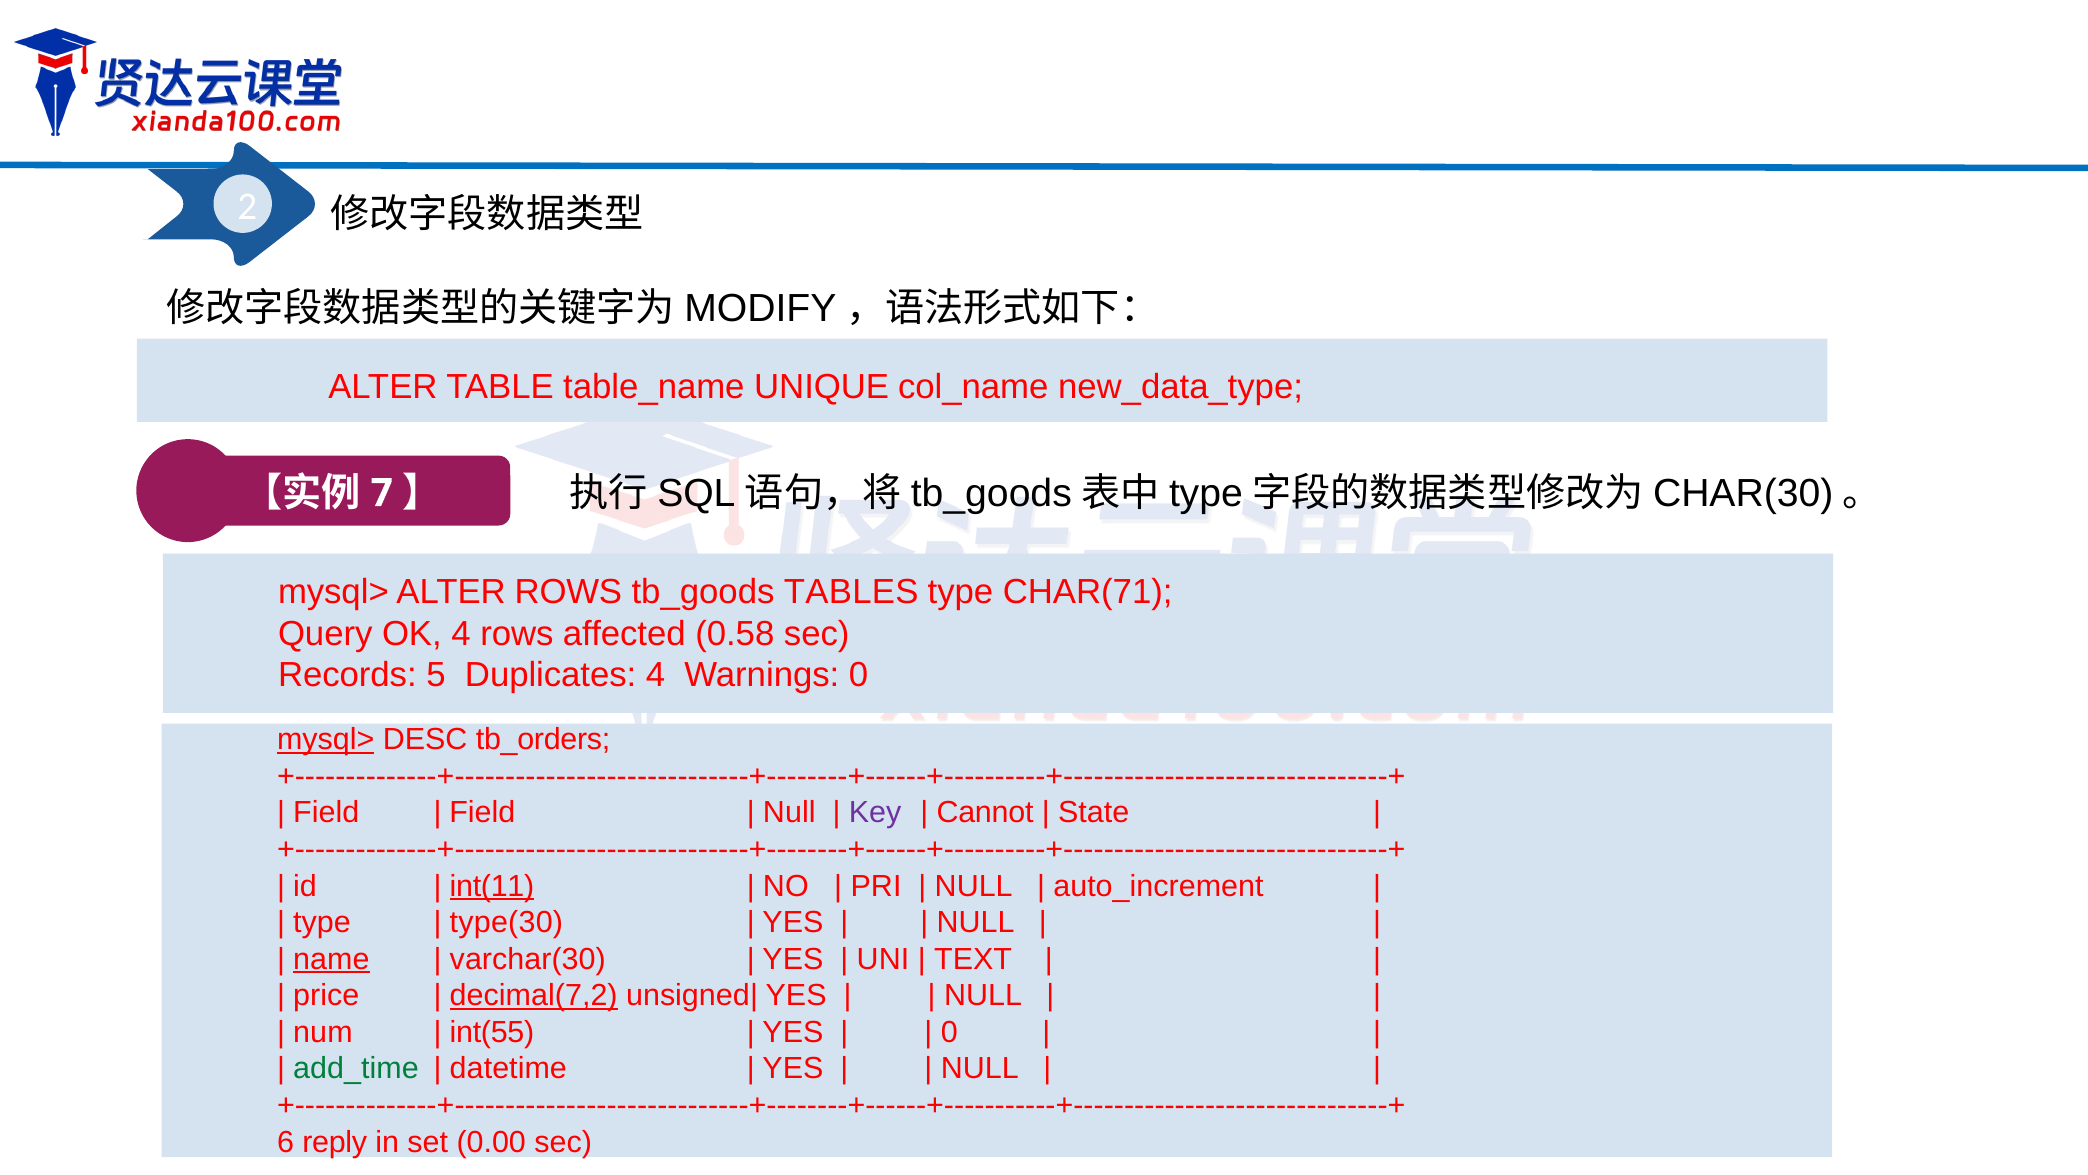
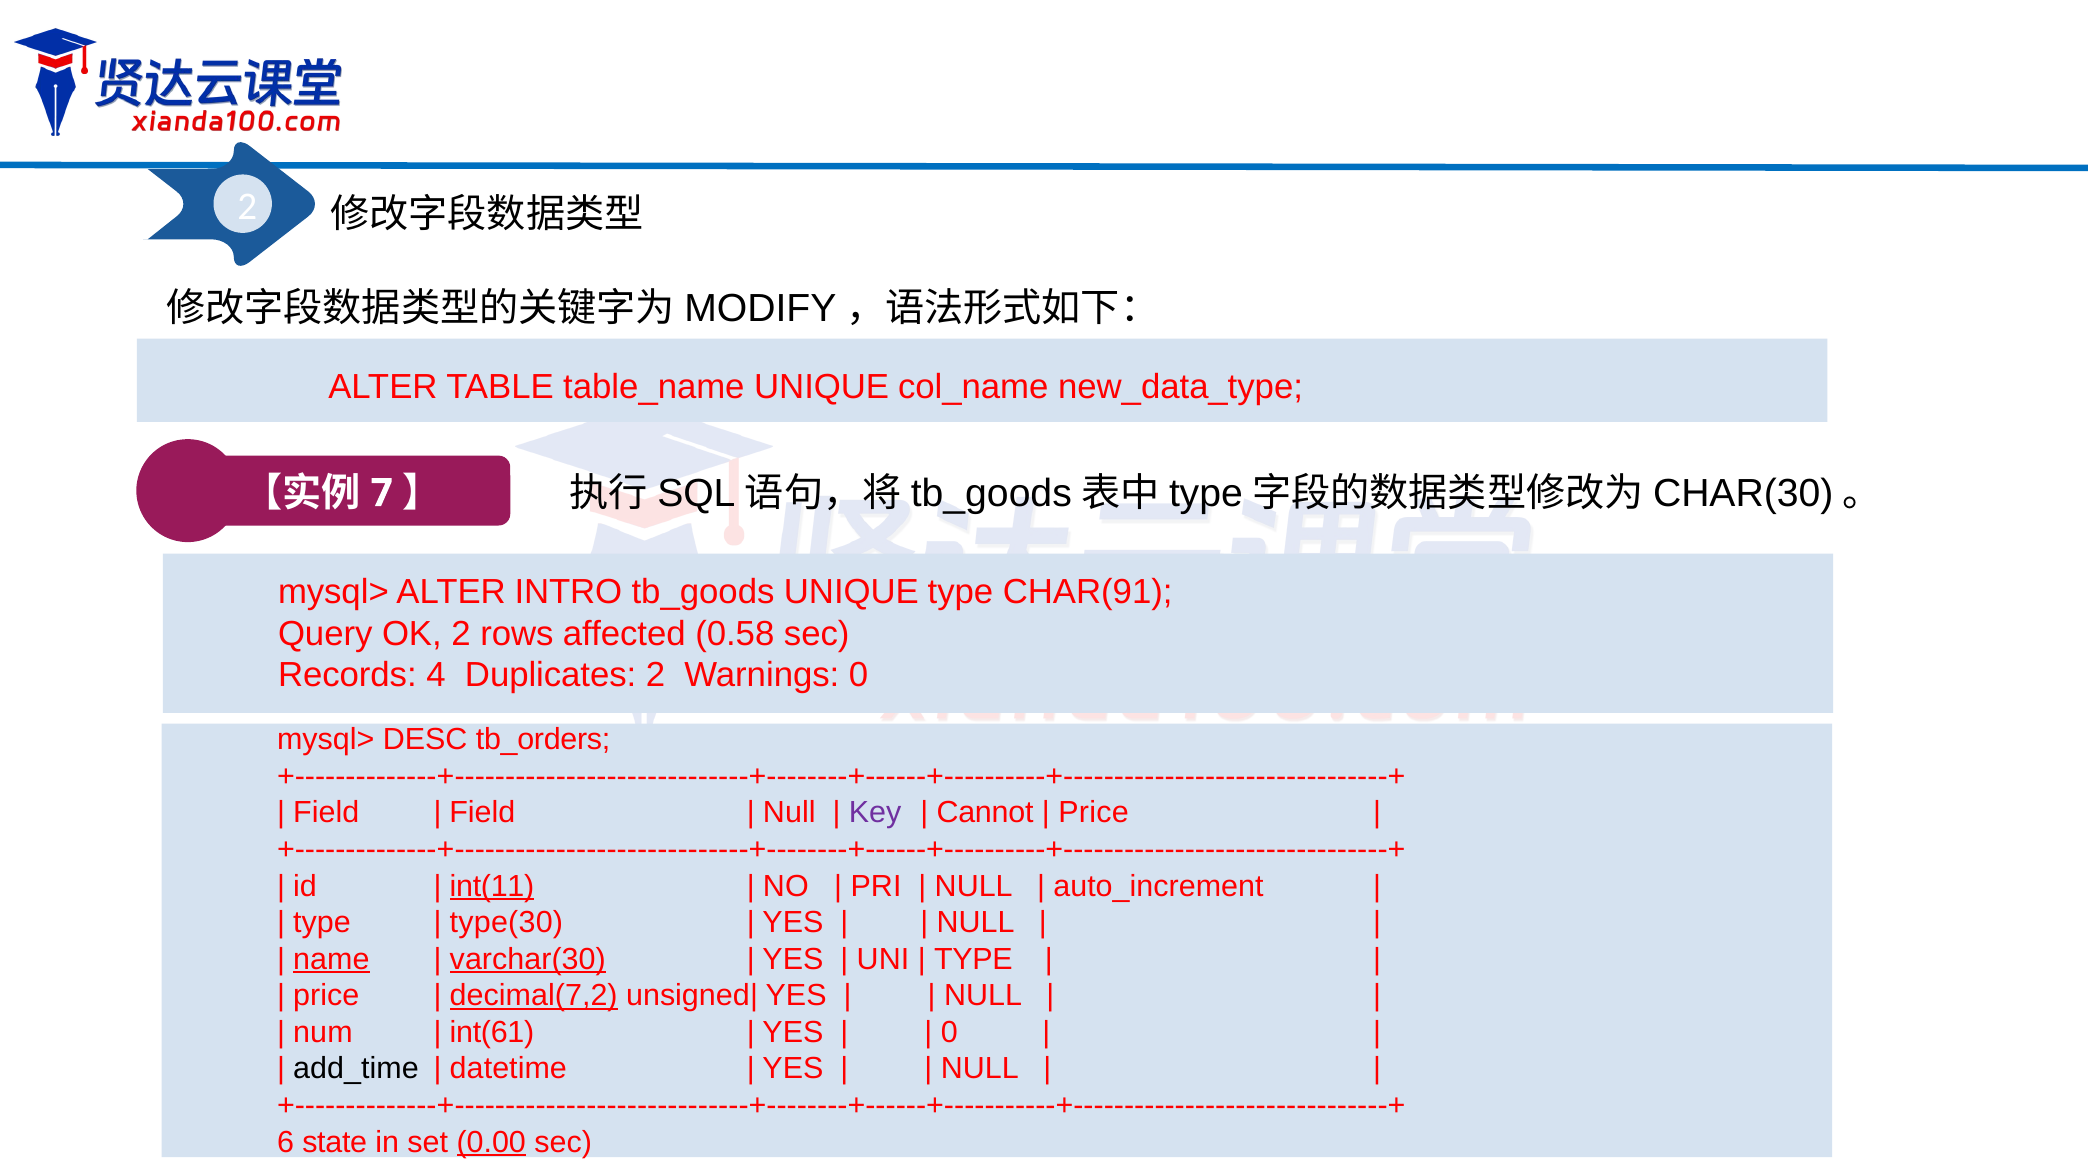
ALTER ROWS: ROWS -> INTRO (568, 592)
tb_goods TABLES: TABLES -> UNIQUE (851, 592)
CHAR(71: CHAR(71 -> CHAR(91 (1088, 592)
OK 4: 4 -> 2 (461, 633)
5: 5 -> 4 (436, 675)
Duplicates 4: 4 -> 2 (655, 675)
mysql> underline: present -> none (326, 739)
State: State -> Price (1094, 812)
varchar(30 underline: none -> present (528, 959)
TEXT: TEXT -> TYPE (973, 959)
int(55: int(55 -> int(61 (492, 1032)
add_time colour: green -> black (356, 1068)
reply: reply -> state (335, 1142)
0.00 underline: none -> present (491, 1142)
